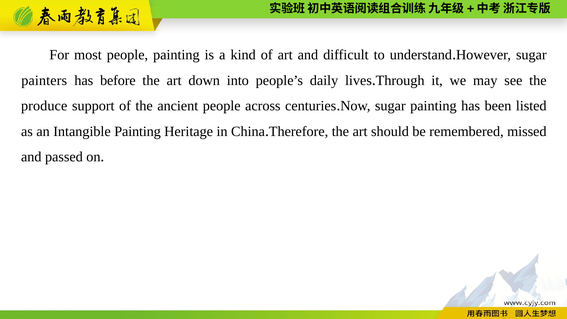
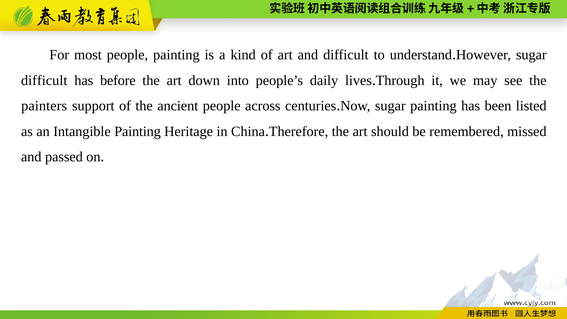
painters: painters -> difficult (44, 80)
produce: produce -> painters (44, 106)
